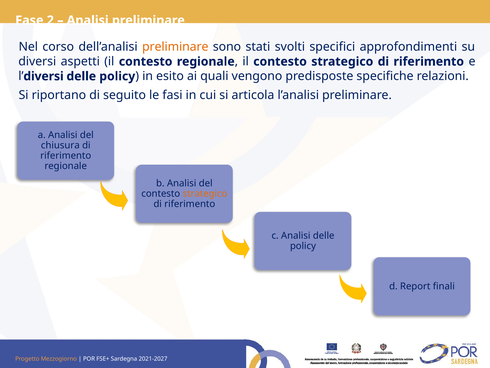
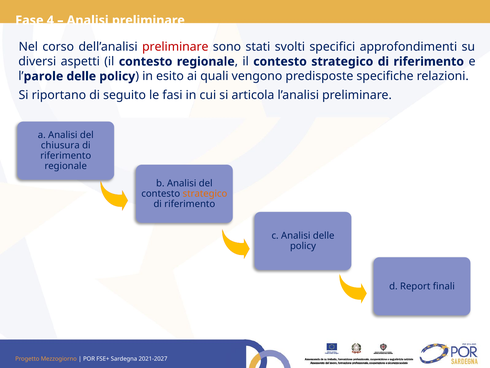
2: 2 -> 4 (50, 20)
preliminare colour: orange -> red (175, 47)
diversi: diversi -> parole (43, 76)
